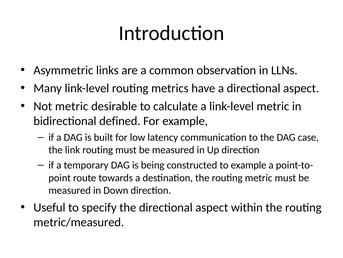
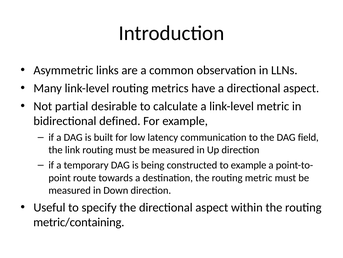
Not metric: metric -> partial (72, 106)
case: case -> field (308, 137)
metric/measured: metric/measured -> metric/containing (79, 222)
